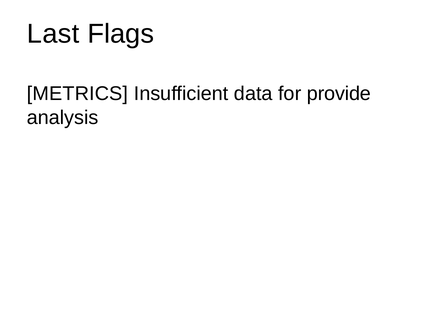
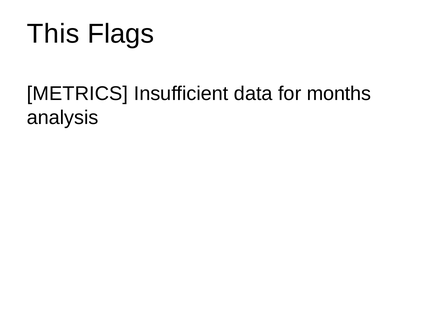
Last: Last -> This (53, 34)
provide: provide -> months (339, 94)
